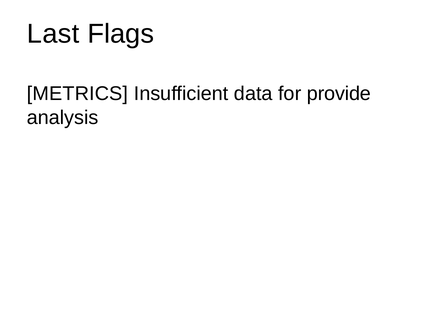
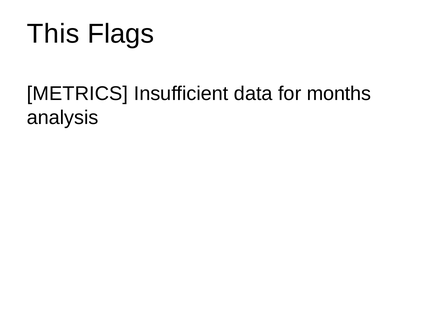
Last: Last -> This (53, 34)
provide: provide -> months (339, 94)
